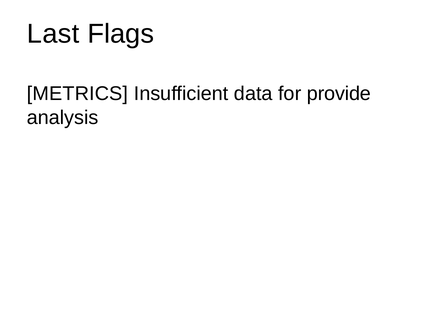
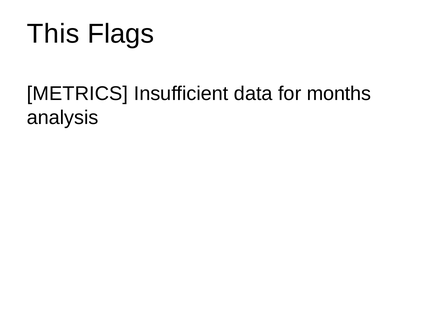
Last: Last -> This (53, 34)
provide: provide -> months (339, 94)
